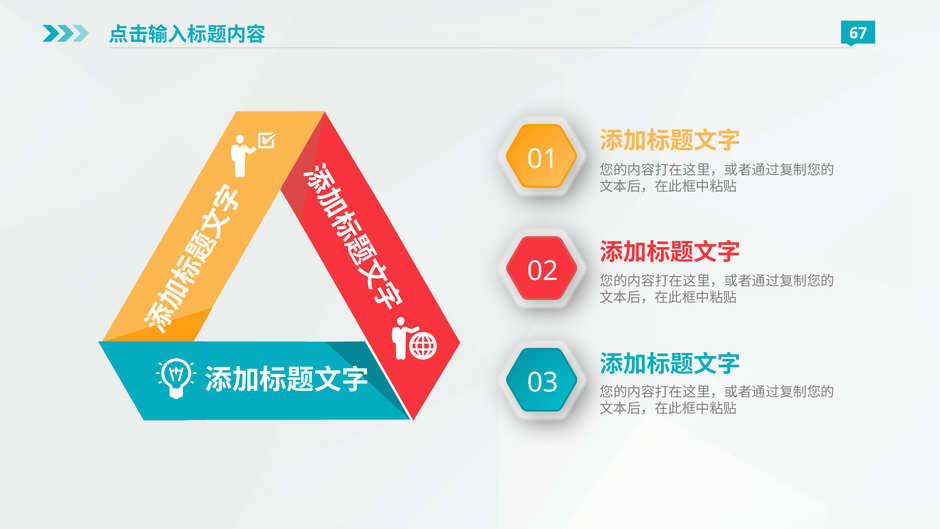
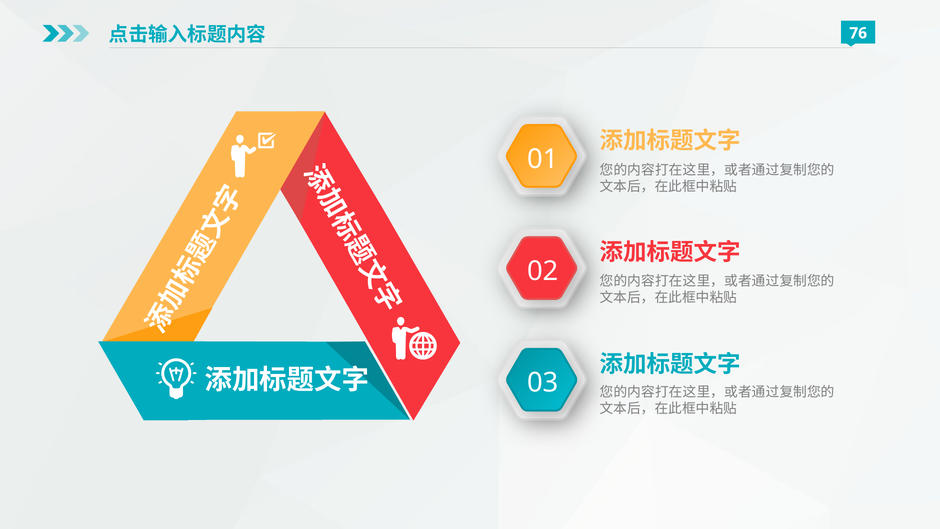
67: 67 -> 76 (858, 33)
